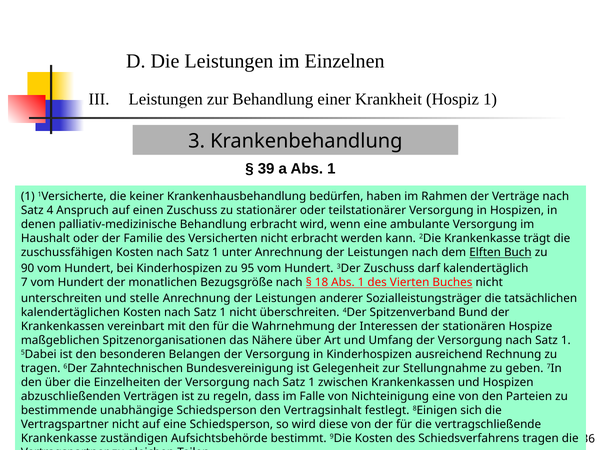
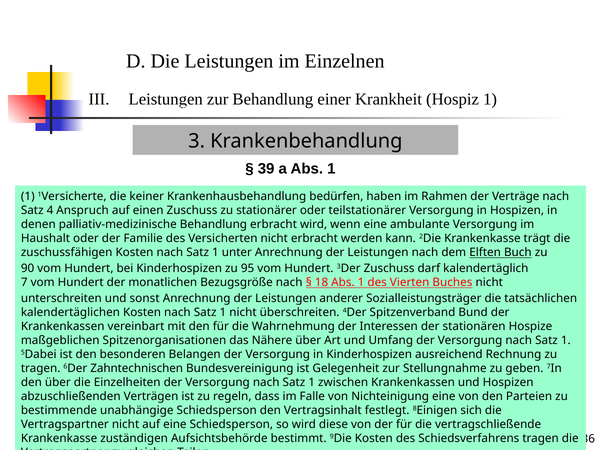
stelle: stelle -> sonst (145, 299)
